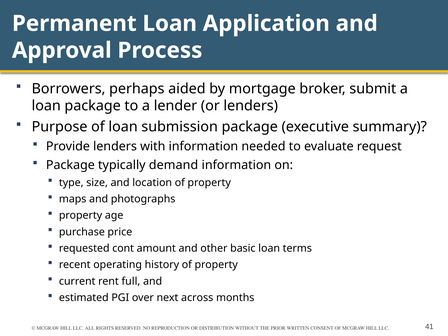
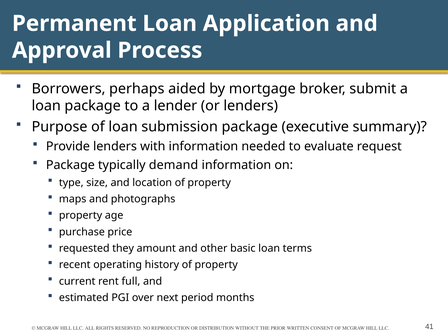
cont: cont -> they (123, 248)
across: across -> period (197, 298)
